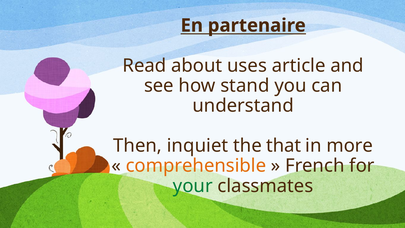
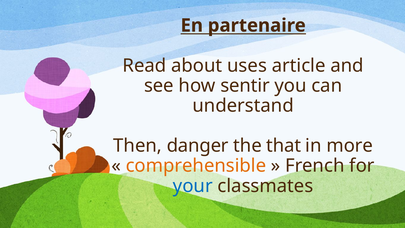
stand: stand -> sentir (245, 86)
inquiet: inquiet -> danger (198, 146)
your colour: green -> blue (193, 186)
